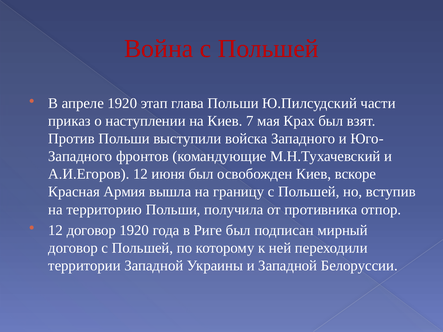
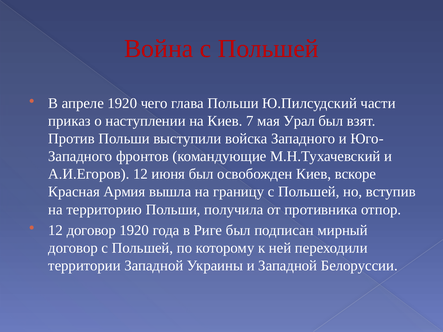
этап: этап -> чего (154, 103)
Крах: Крах -> Урал (299, 121)
